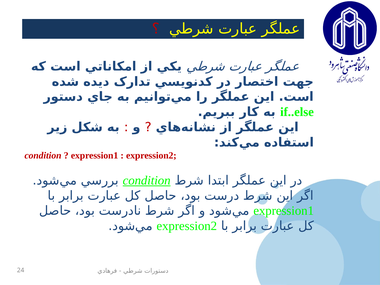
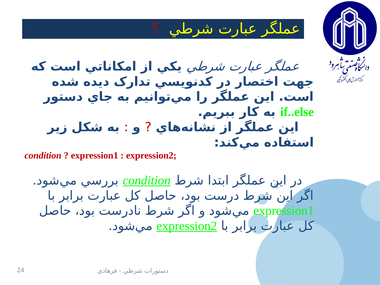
expression2 underline: none -> present (187, 226)
